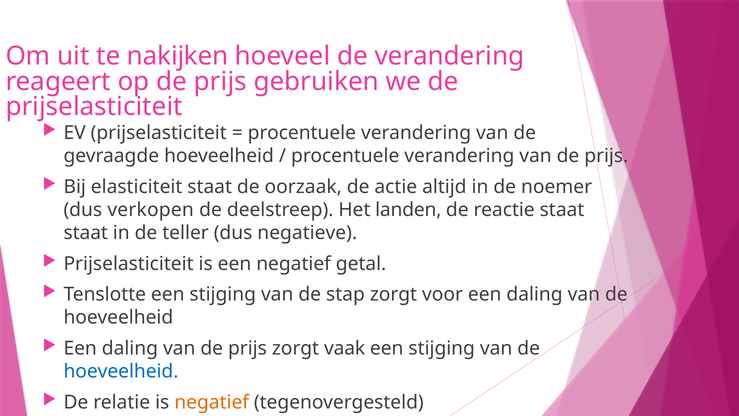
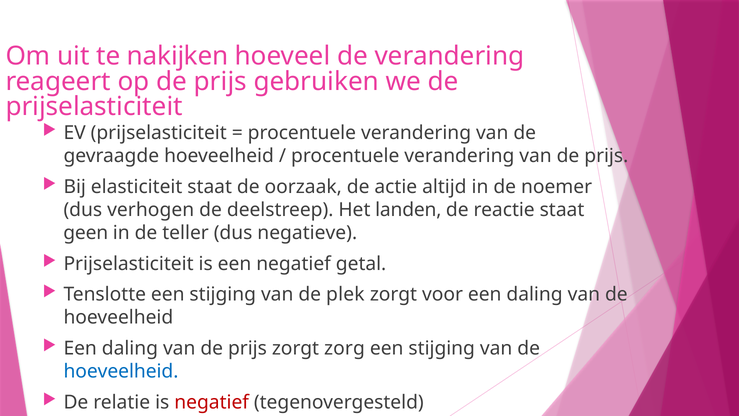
verkopen: verkopen -> verhogen (151, 210)
staat: staat -> geen (86, 233)
stap: stap -> plek (345, 294)
vaak: vaak -> zorg (344, 348)
negatief colour: orange -> red (212, 402)
